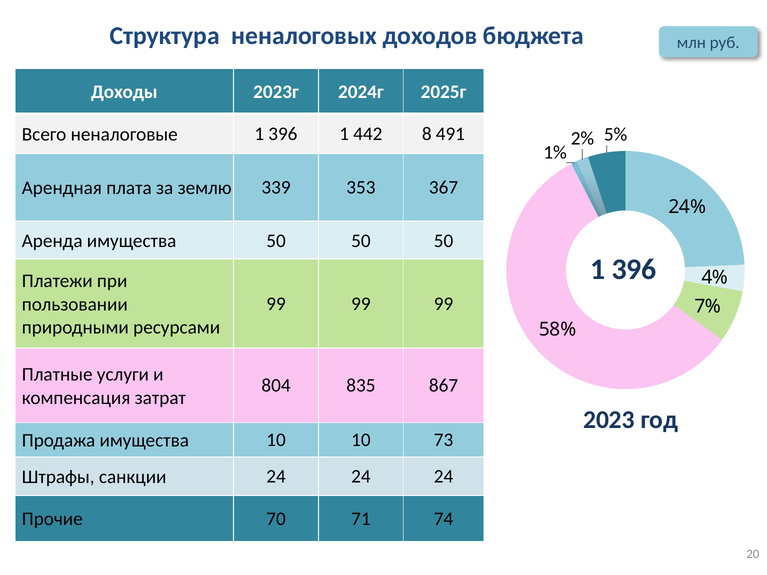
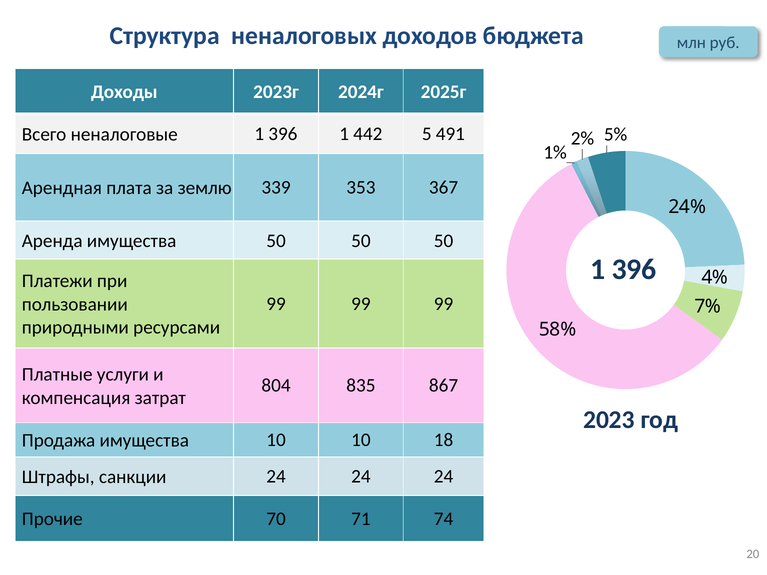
8: 8 -> 5 (427, 134)
73: 73 -> 18 (444, 440)
